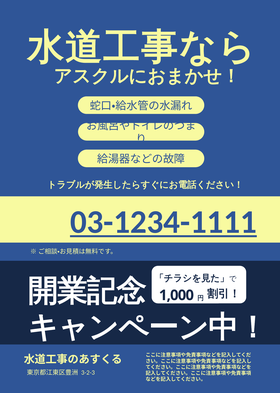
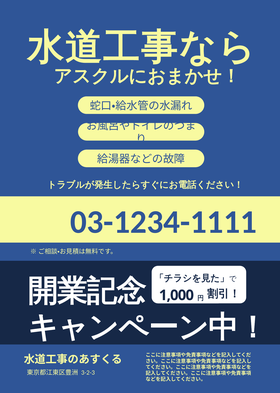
03-1234-1111 underline: present -> none (163, 222)
